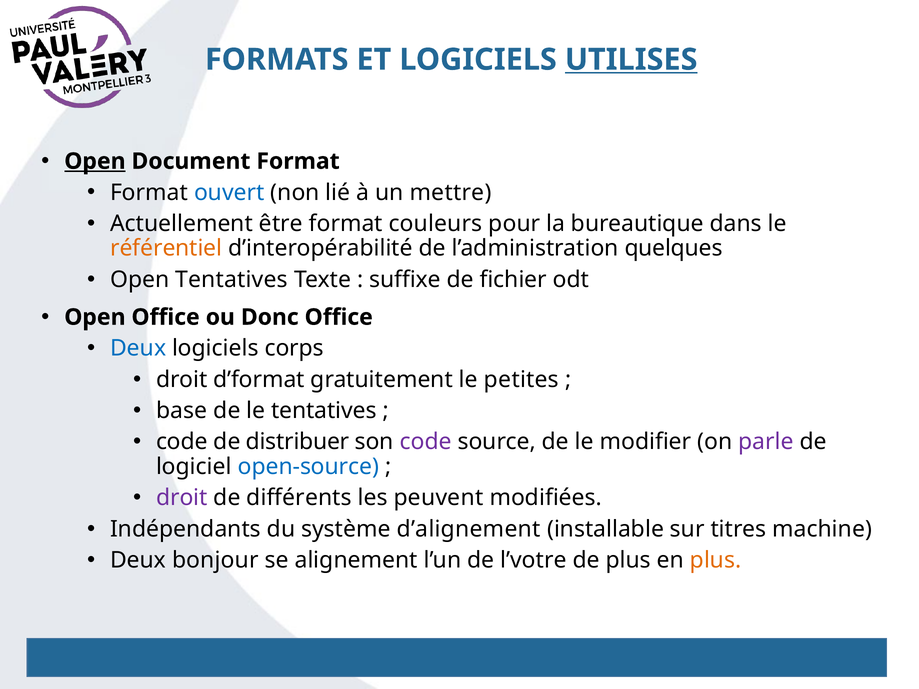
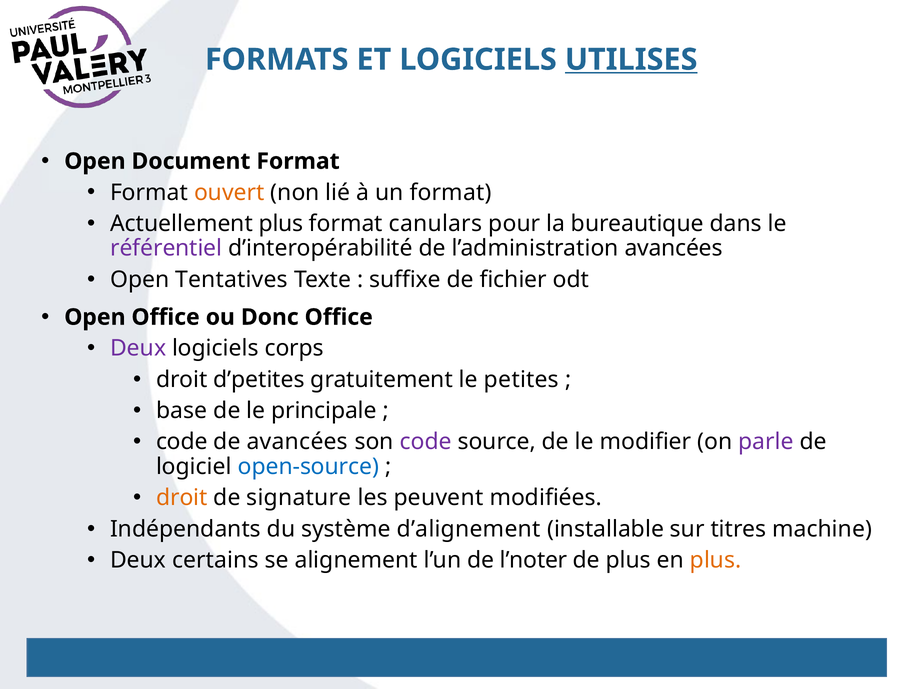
Open underline: present -> none (95, 161)
ouvert colour: blue -> orange (229, 192)
un mettre: mettre -> format (451, 192)
Actuellement être: être -> plus (281, 224)
couleurs: couleurs -> canulars (435, 224)
référentiel colour: orange -> purple (166, 249)
l’administration quelques: quelques -> avancées (674, 249)
Deux colour: blue -> purple (138, 348)
d’format: d’format -> d’petites (259, 380)
le tentatives: tentatives -> principale (324, 411)
de distribuer: distribuer -> avancées (297, 442)
droit colour: purple -> orange (182, 498)
différents: différents -> signature (299, 498)
bonjour: bonjour -> certains (215, 560)
l’votre: l’votre -> l’noter (534, 560)
